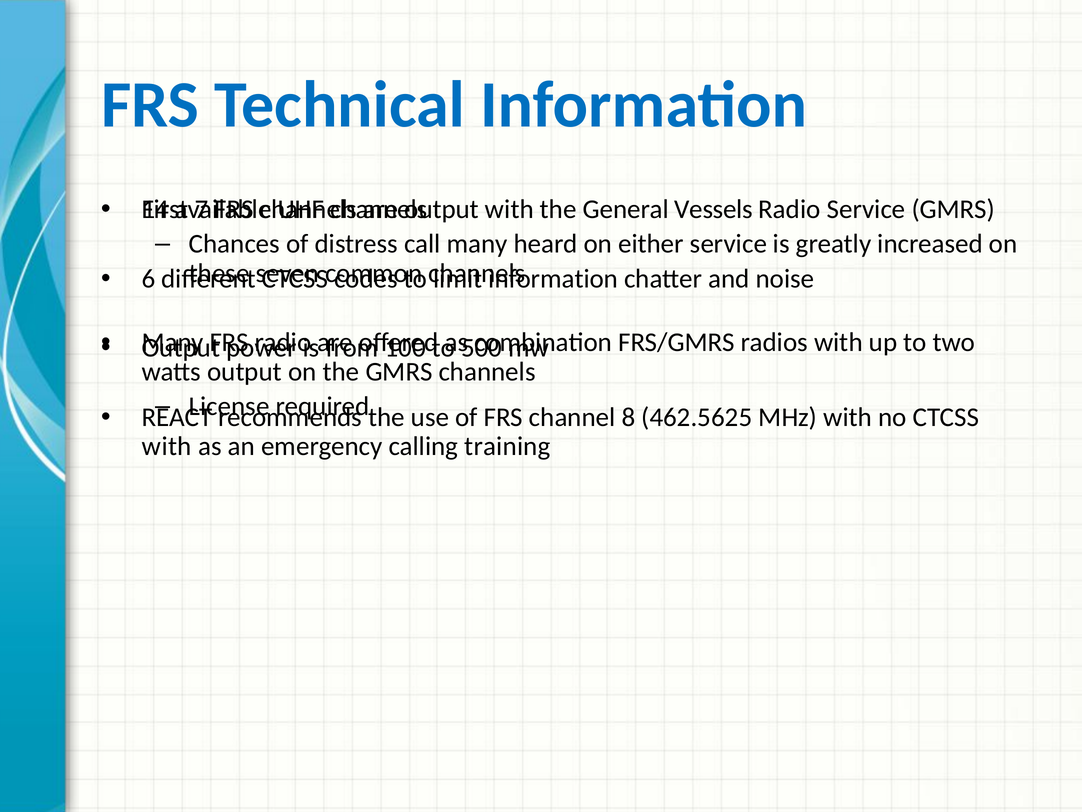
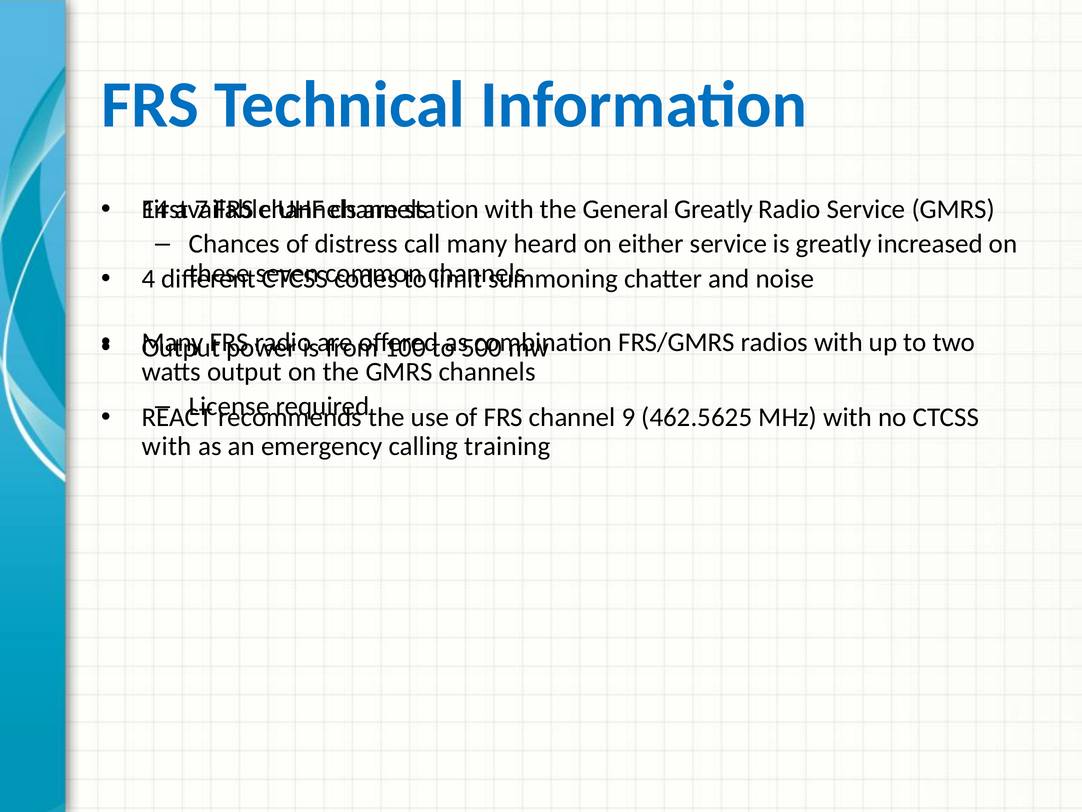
output: output -> station (442, 209)
General Vessels: Vessels -> Greatly (714, 209)
6: 6 -> 4 (148, 278)
information: information -> summoning (553, 278)
8: 8 -> 9 (628, 417)
